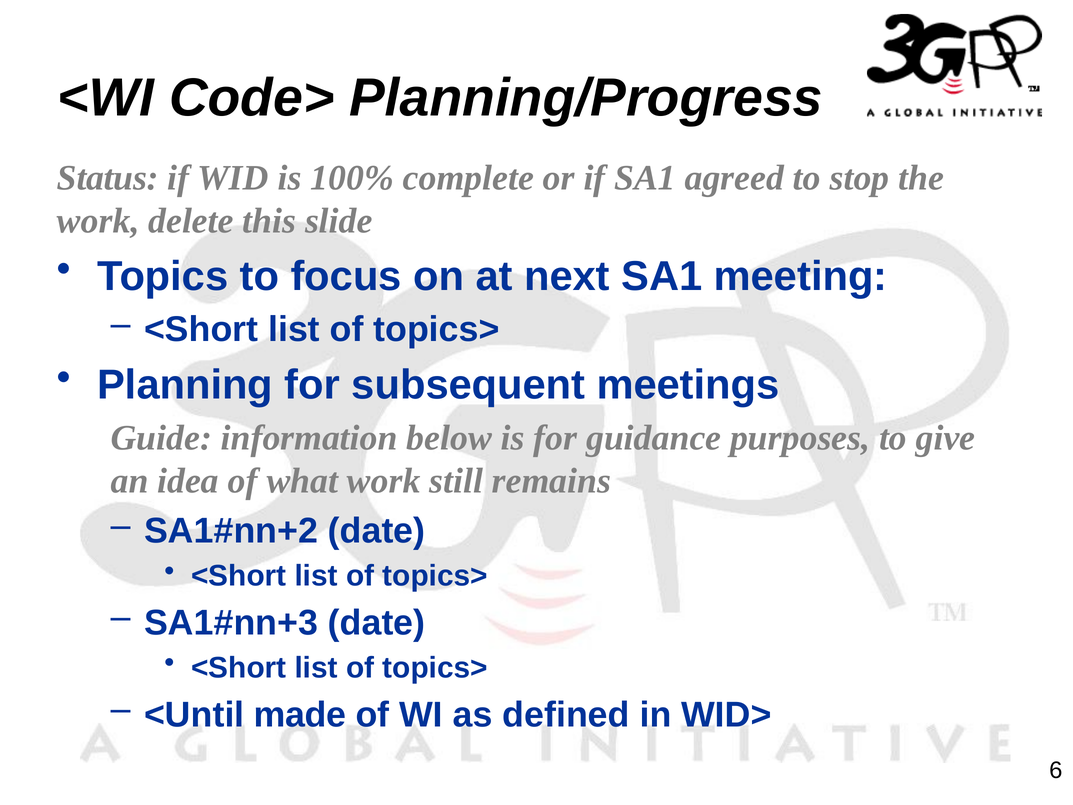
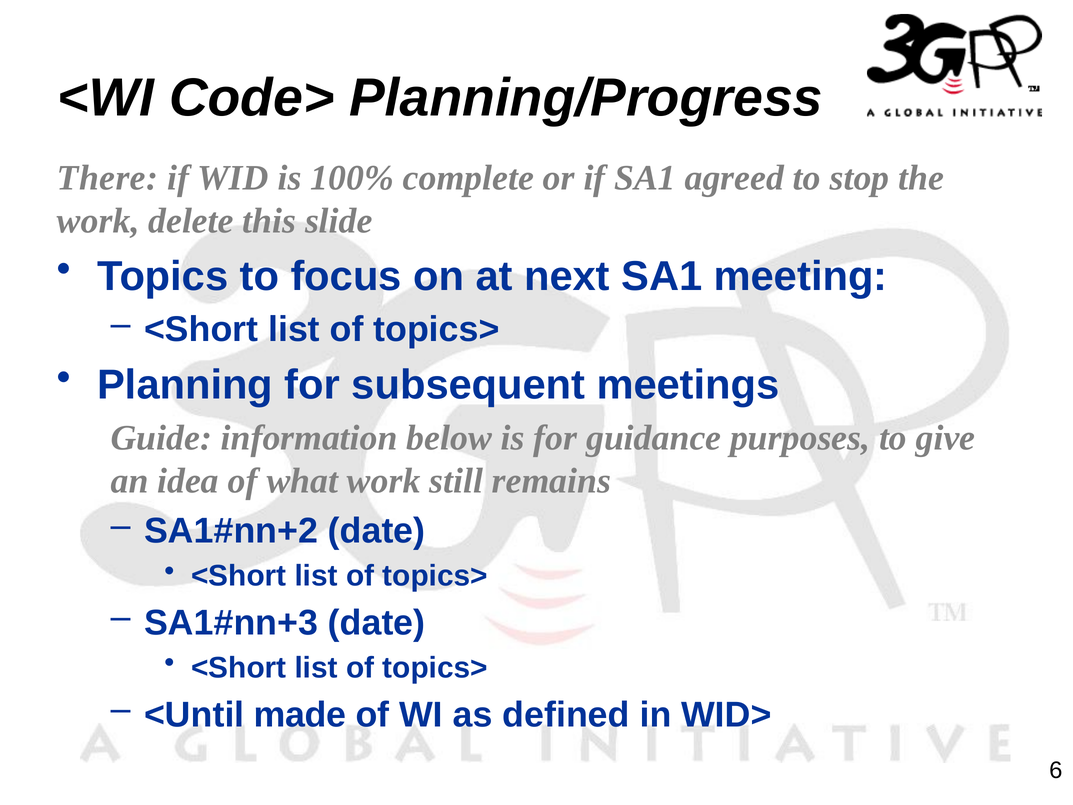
Status: Status -> There (107, 178)
